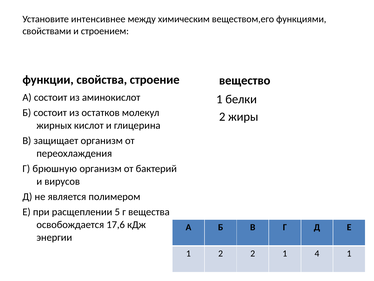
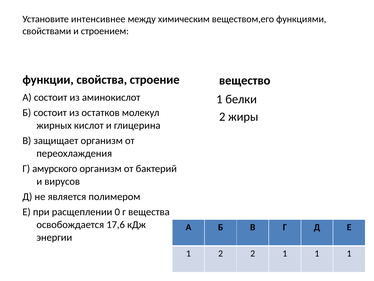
брюшную: брюшную -> амурского (55, 168)
5: 5 -> 0 (117, 212)
2 1 4: 4 -> 1 (317, 253)
